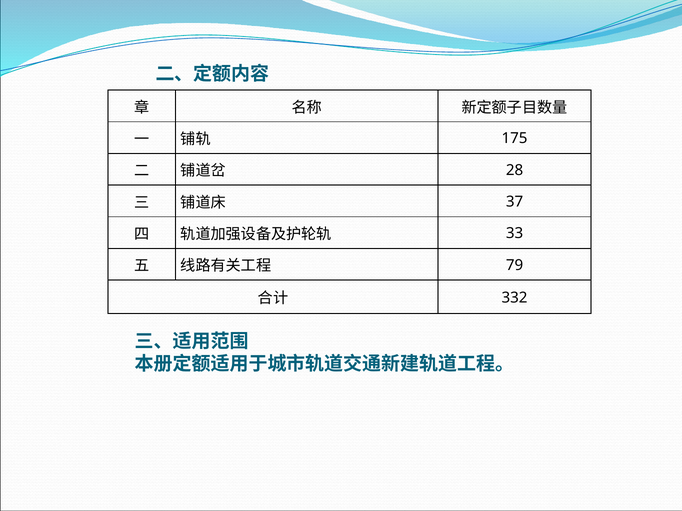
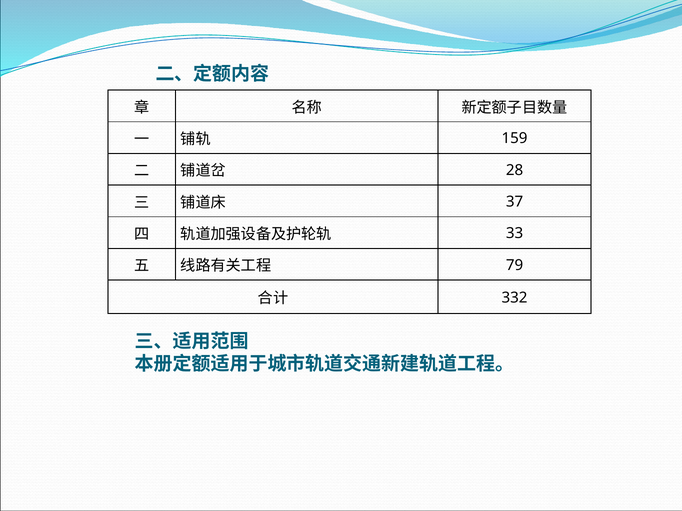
175: 175 -> 159 (515, 139)
